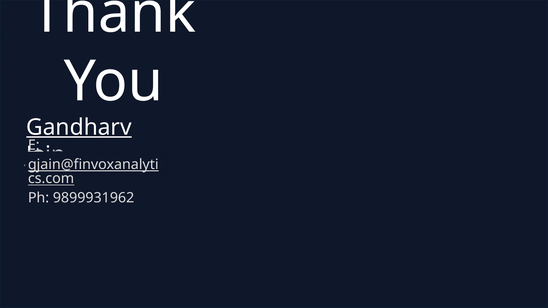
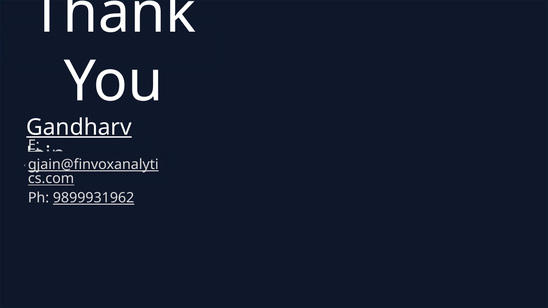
9899931962 underline: none -> present (94, 198)
